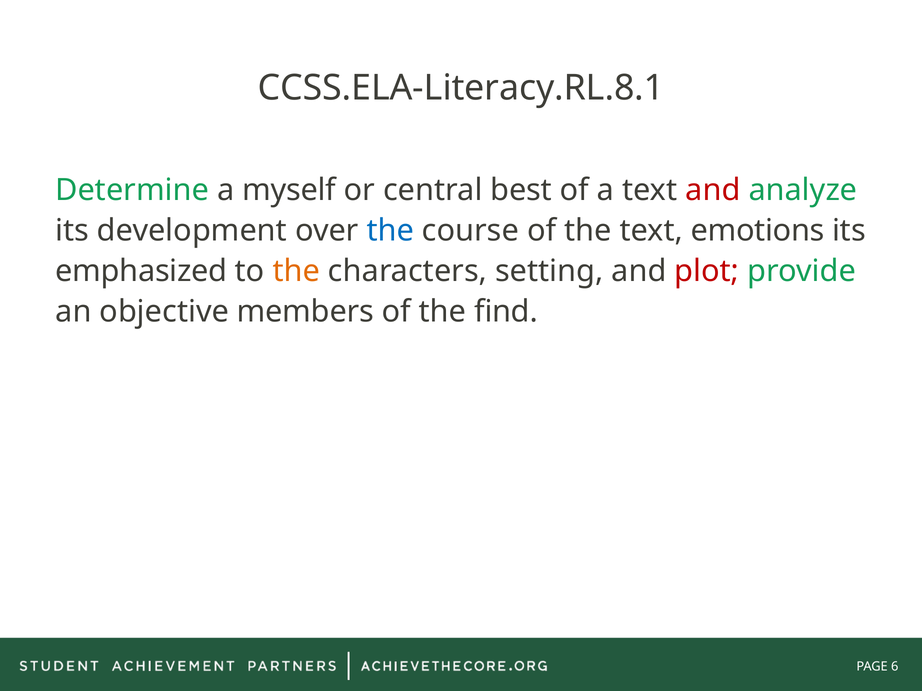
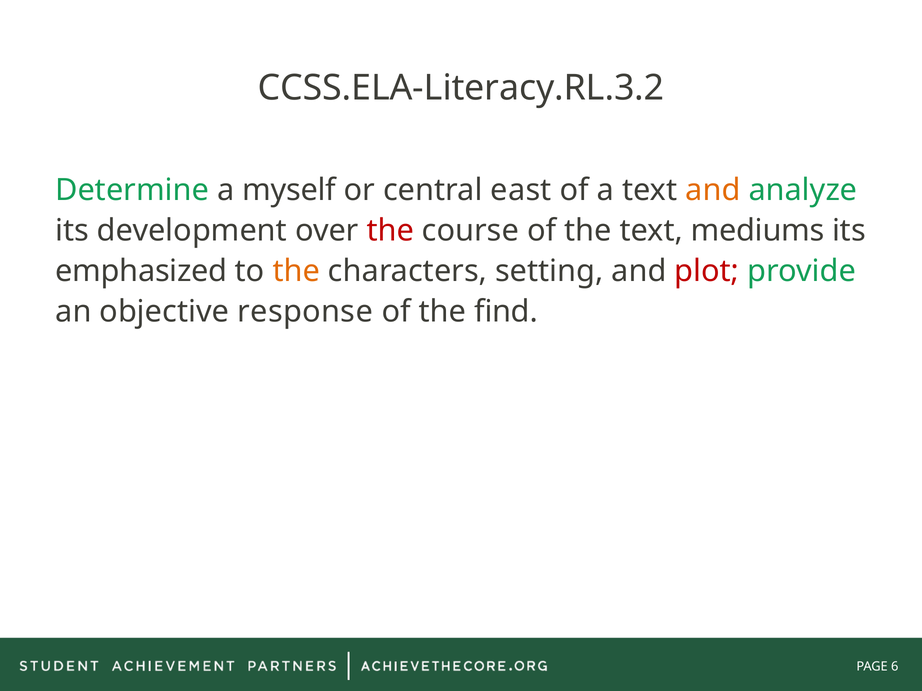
CCSS.ELA-Literacy.RL.8.1: CCSS.ELA-Literacy.RL.8.1 -> CCSS.ELA-Literacy.RL.3.2 (461, 88)
best: best -> east (521, 190)
and colour: red -> orange (713, 190)
the colour: blue -> red (390, 231)
emotions: emotions -> mediums (758, 231)
members: members -> response (305, 312)
